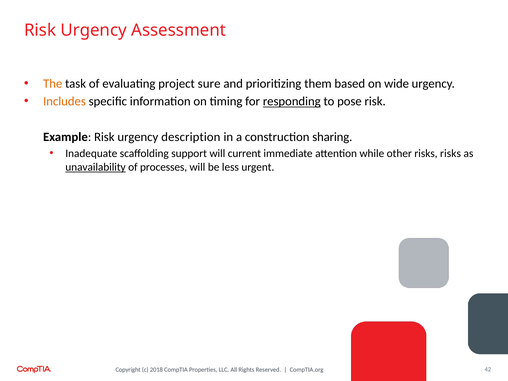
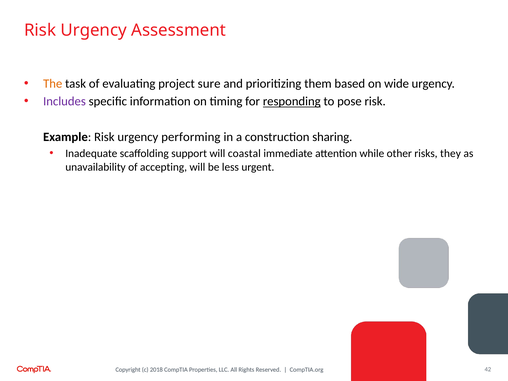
Includes colour: orange -> purple (64, 101)
description: description -> performing (191, 137)
current: current -> coastal (244, 154)
risks risks: risks -> they (450, 154)
unavailability underline: present -> none (96, 167)
processes: processes -> accepting (164, 167)
